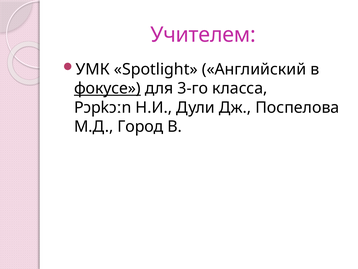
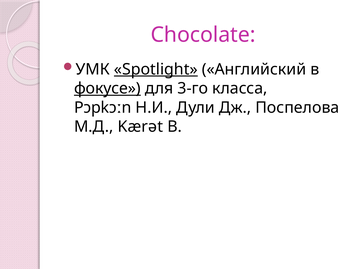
Учителем: Учителем -> Chocolate (203, 35)
Spotlight underline: none -> present (156, 69)
Город: Город -> Kærət (140, 126)
